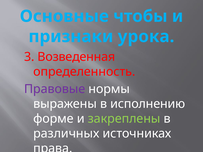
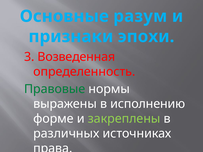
чтобы: чтобы -> разум (140, 16)
урока: урока -> эпохи (146, 37)
Правовые colour: purple -> green (55, 89)
